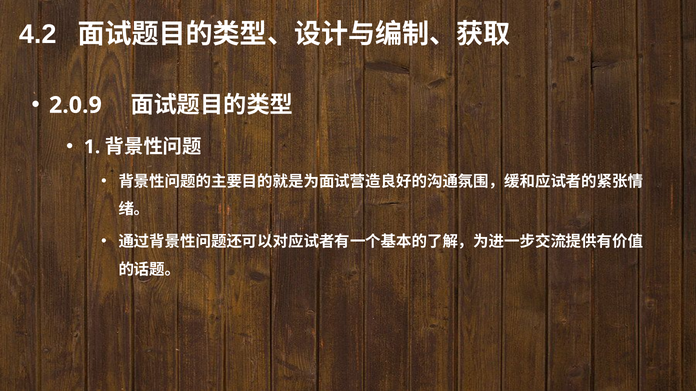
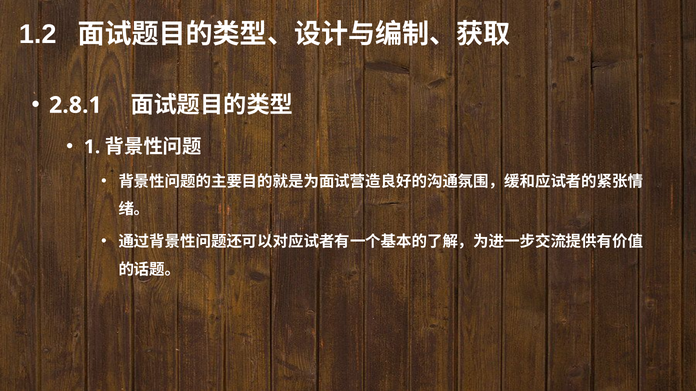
4.2: 4.2 -> 1.2 (38, 34)
2.0.9: 2.0.9 -> 2.8.1 (75, 105)
